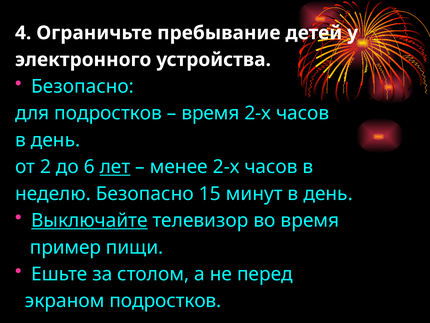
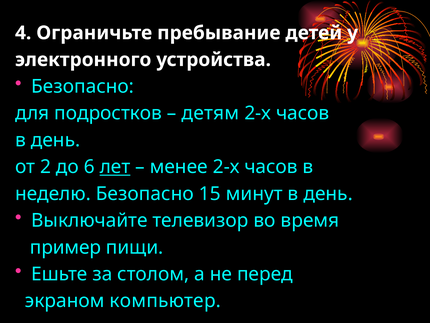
время: время -> детям (210, 113)
Выключайте underline: present -> none (89, 220)
экраном подростков: подростков -> компьютер (165, 301)
